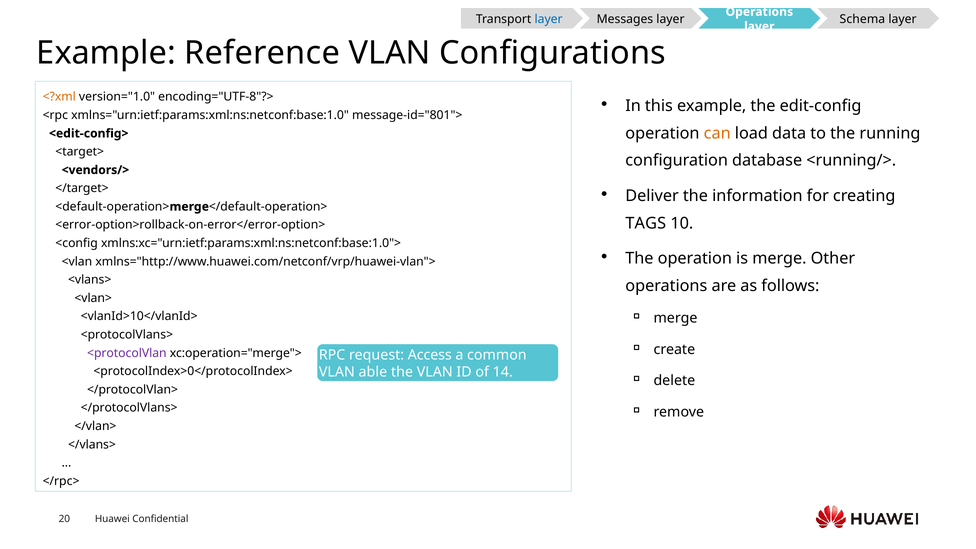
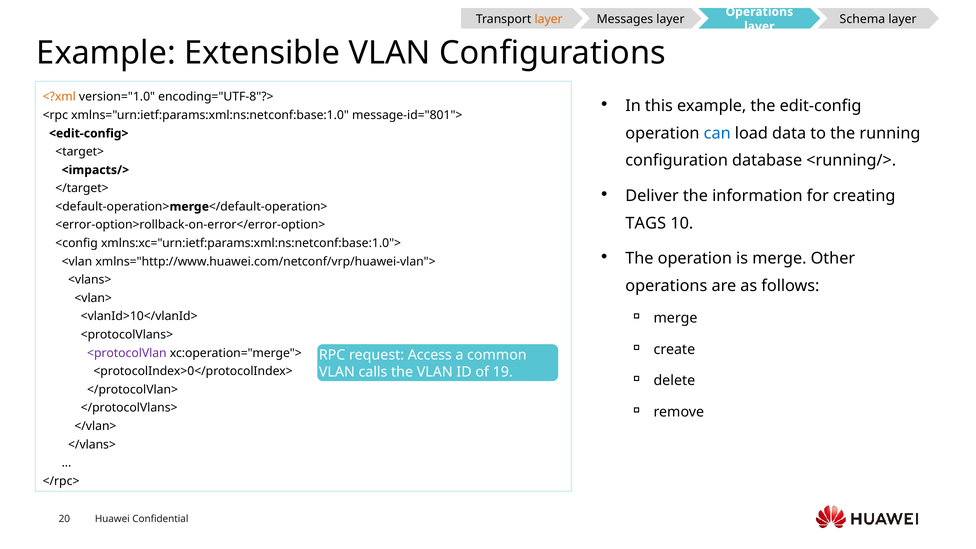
layer colour: blue -> orange (549, 19)
Reference: Reference -> Extensible (262, 53)
can colour: orange -> blue (717, 133)
<vendors/>: <vendors/> -> <impacts/> (95, 170)
able: able -> calls (373, 372)
14: 14 -> 19 (503, 372)
